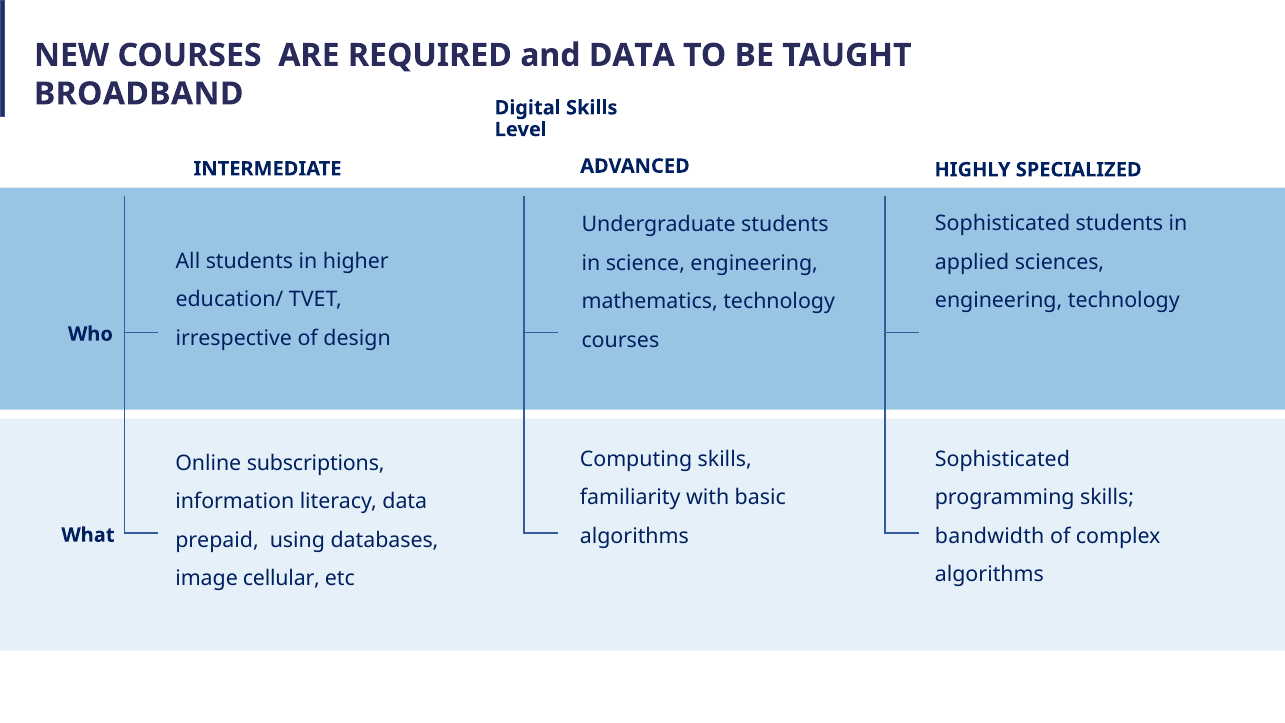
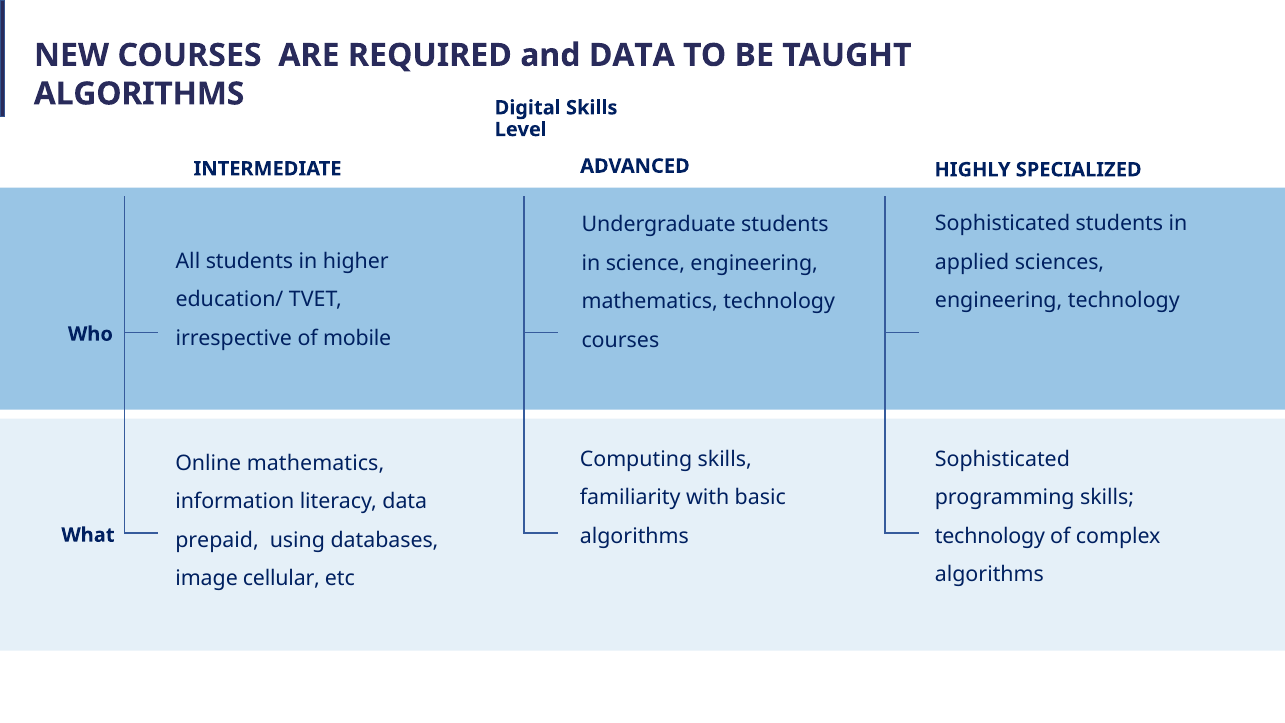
BROADBAND: BROADBAND -> ALGORITHMS (139, 94)
design: design -> mobile (357, 338)
Online subscriptions: subscriptions -> mathematics (316, 463)
bandwidth: bandwidth -> technology (990, 536)
